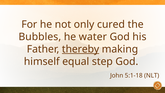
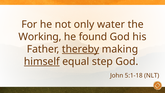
cured: cured -> water (111, 24)
Bubbles: Bubbles -> Working (40, 37)
water: water -> found (93, 37)
himself underline: none -> present (42, 61)
